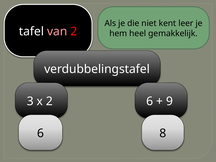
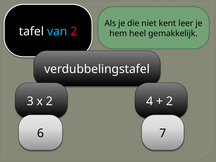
van colour: pink -> light blue (57, 31)
2 6: 6 -> 4 (150, 101)
9: 9 -> 2 (170, 101)
8: 8 -> 7 (163, 133)
